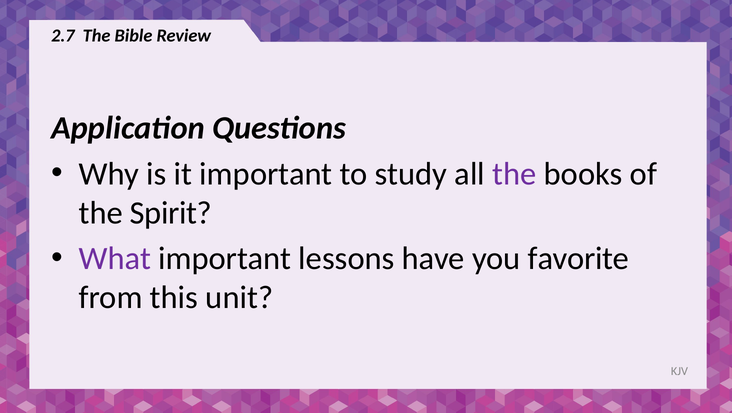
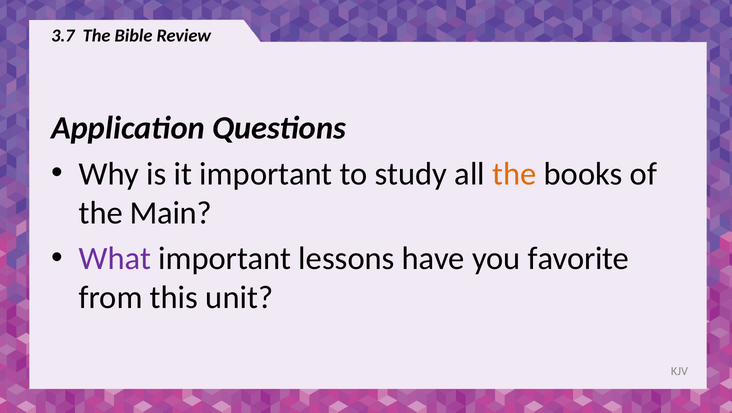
2.7: 2.7 -> 3.7 (63, 36)
the colour: purple -> orange (514, 174)
Spirit: Spirit -> Main (171, 213)
